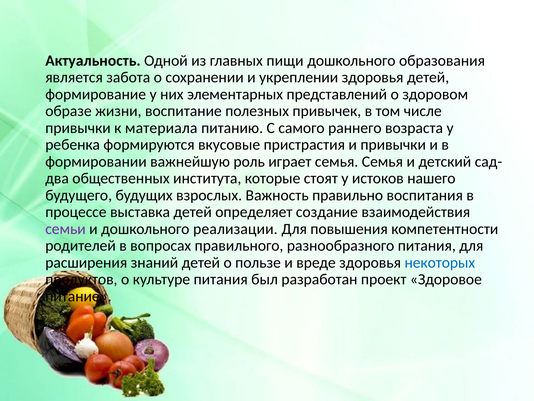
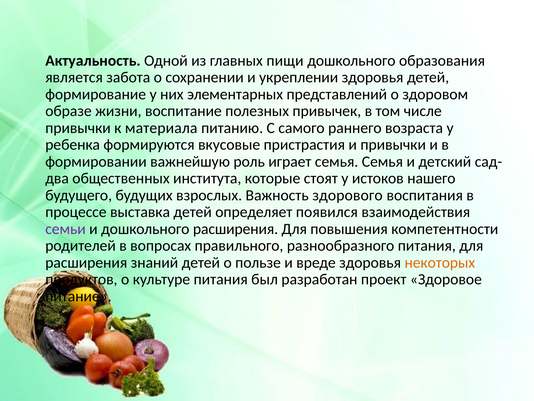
правильно: правильно -> здорового (348, 195)
создание: создание -> появился (327, 212)
дошкольного реализации: реализации -> расширения (236, 229)
некоторых colour: blue -> orange (440, 262)
